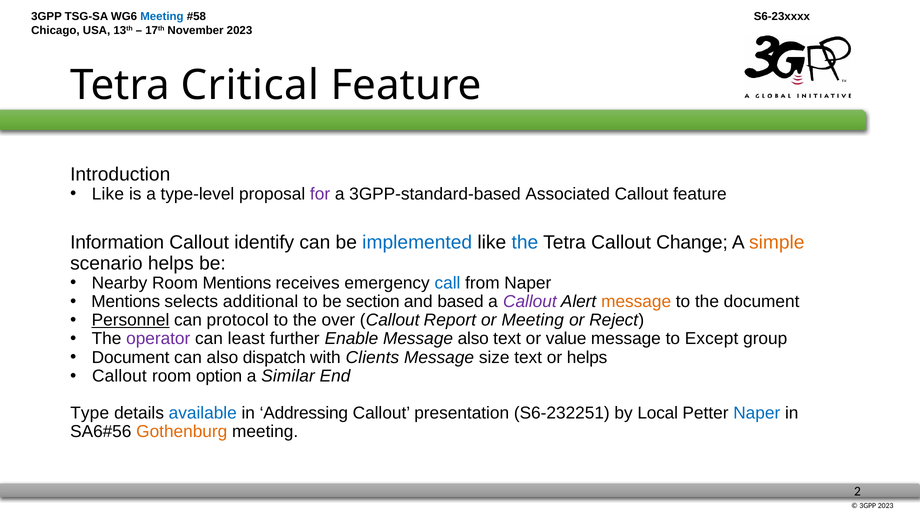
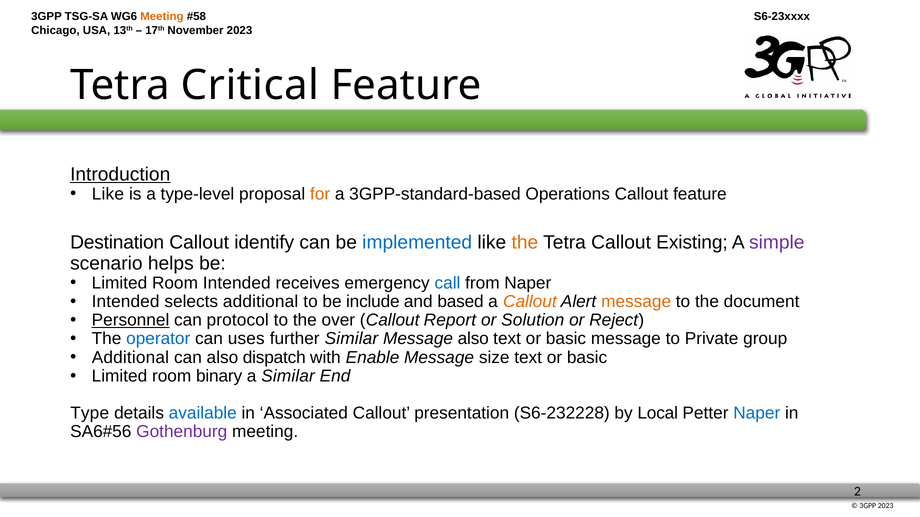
Meeting colour: blue -> orange (162, 17)
Introduction underline: none -> present (120, 174)
for colour: purple -> orange (320, 194)
Associated: Associated -> Operations (568, 194)
Information: Information -> Destination (117, 243)
the colour: blue -> orange (525, 243)
Change: Change -> Existing (692, 243)
simple colour: orange -> purple (777, 243)
Nearby: Nearby -> Limited (119, 283)
Room Mentions: Mentions -> Intended (237, 283)
Mentions: Mentions -> Intended (126, 302)
section: section -> include (373, 302)
Callout colour: purple -> orange (530, 302)
or Meeting: Meeting -> Solution (533, 320)
operator colour: purple -> blue (158, 339)
least: least -> uses (246, 339)
further Enable: Enable -> Similar (351, 339)
value: value -> basic (566, 339)
Except: Except -> Private (712, 339)
Document: Document -> Additional (130, 358)
Clients: Clients -> Enable (373, 358)
helps: helps -> basic (587, 358)
Callout: Callout -> Limited (119, 376)
option: option -> binary (219, 376)
Addressing: Addressing -> Associated (304, 414)
S6-232251: S6-232251 -> S6-232228 (562, 414)
Gothenburg colour: orange -> purple (182, 432)
